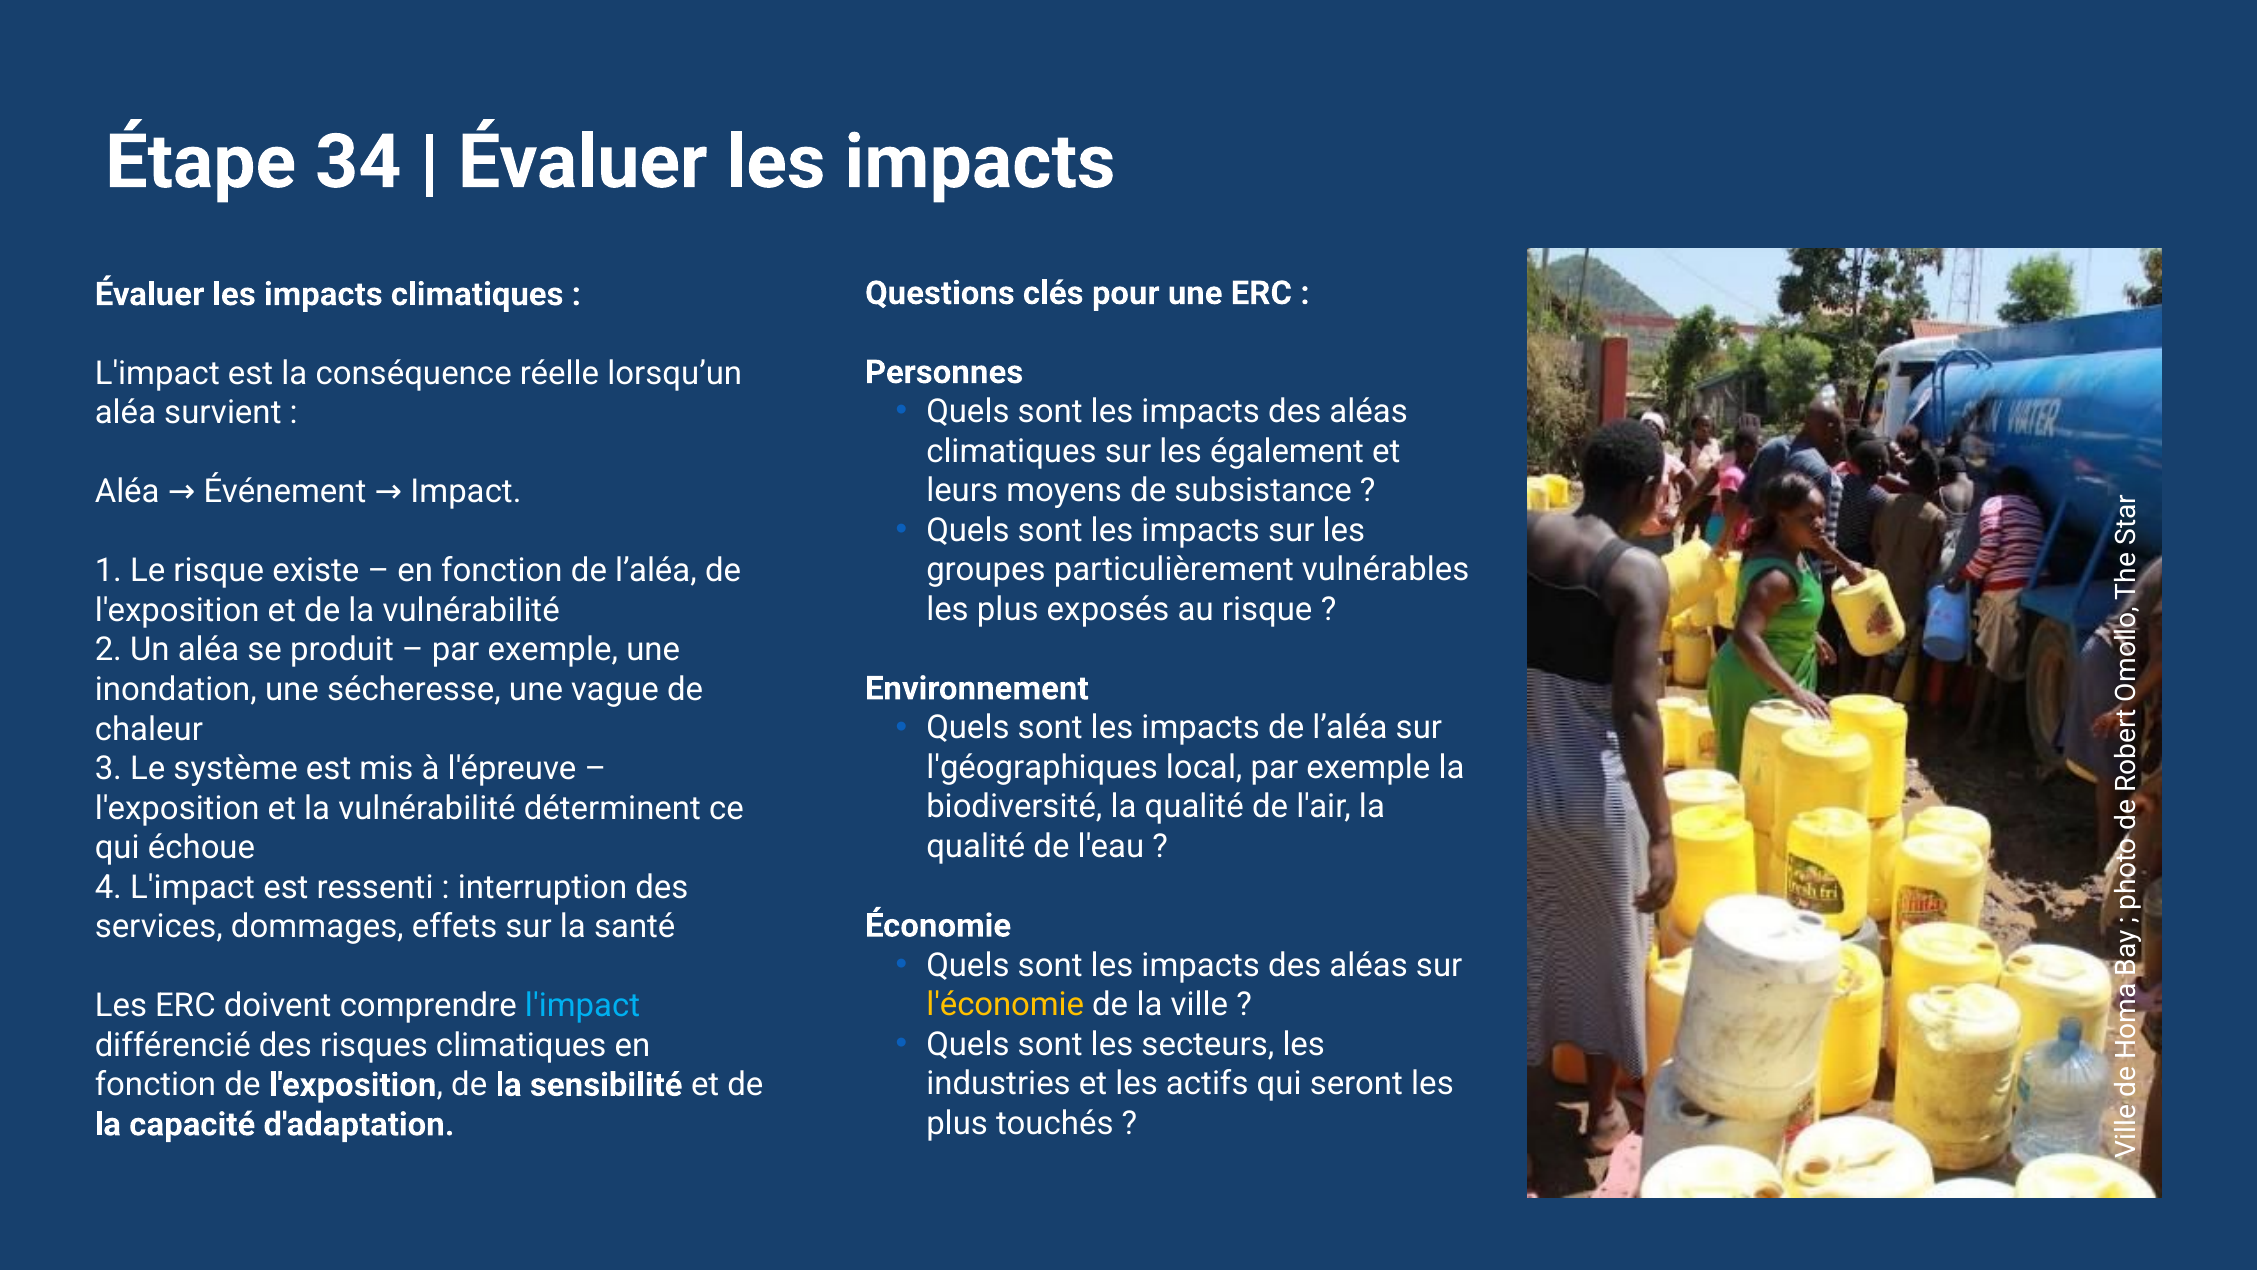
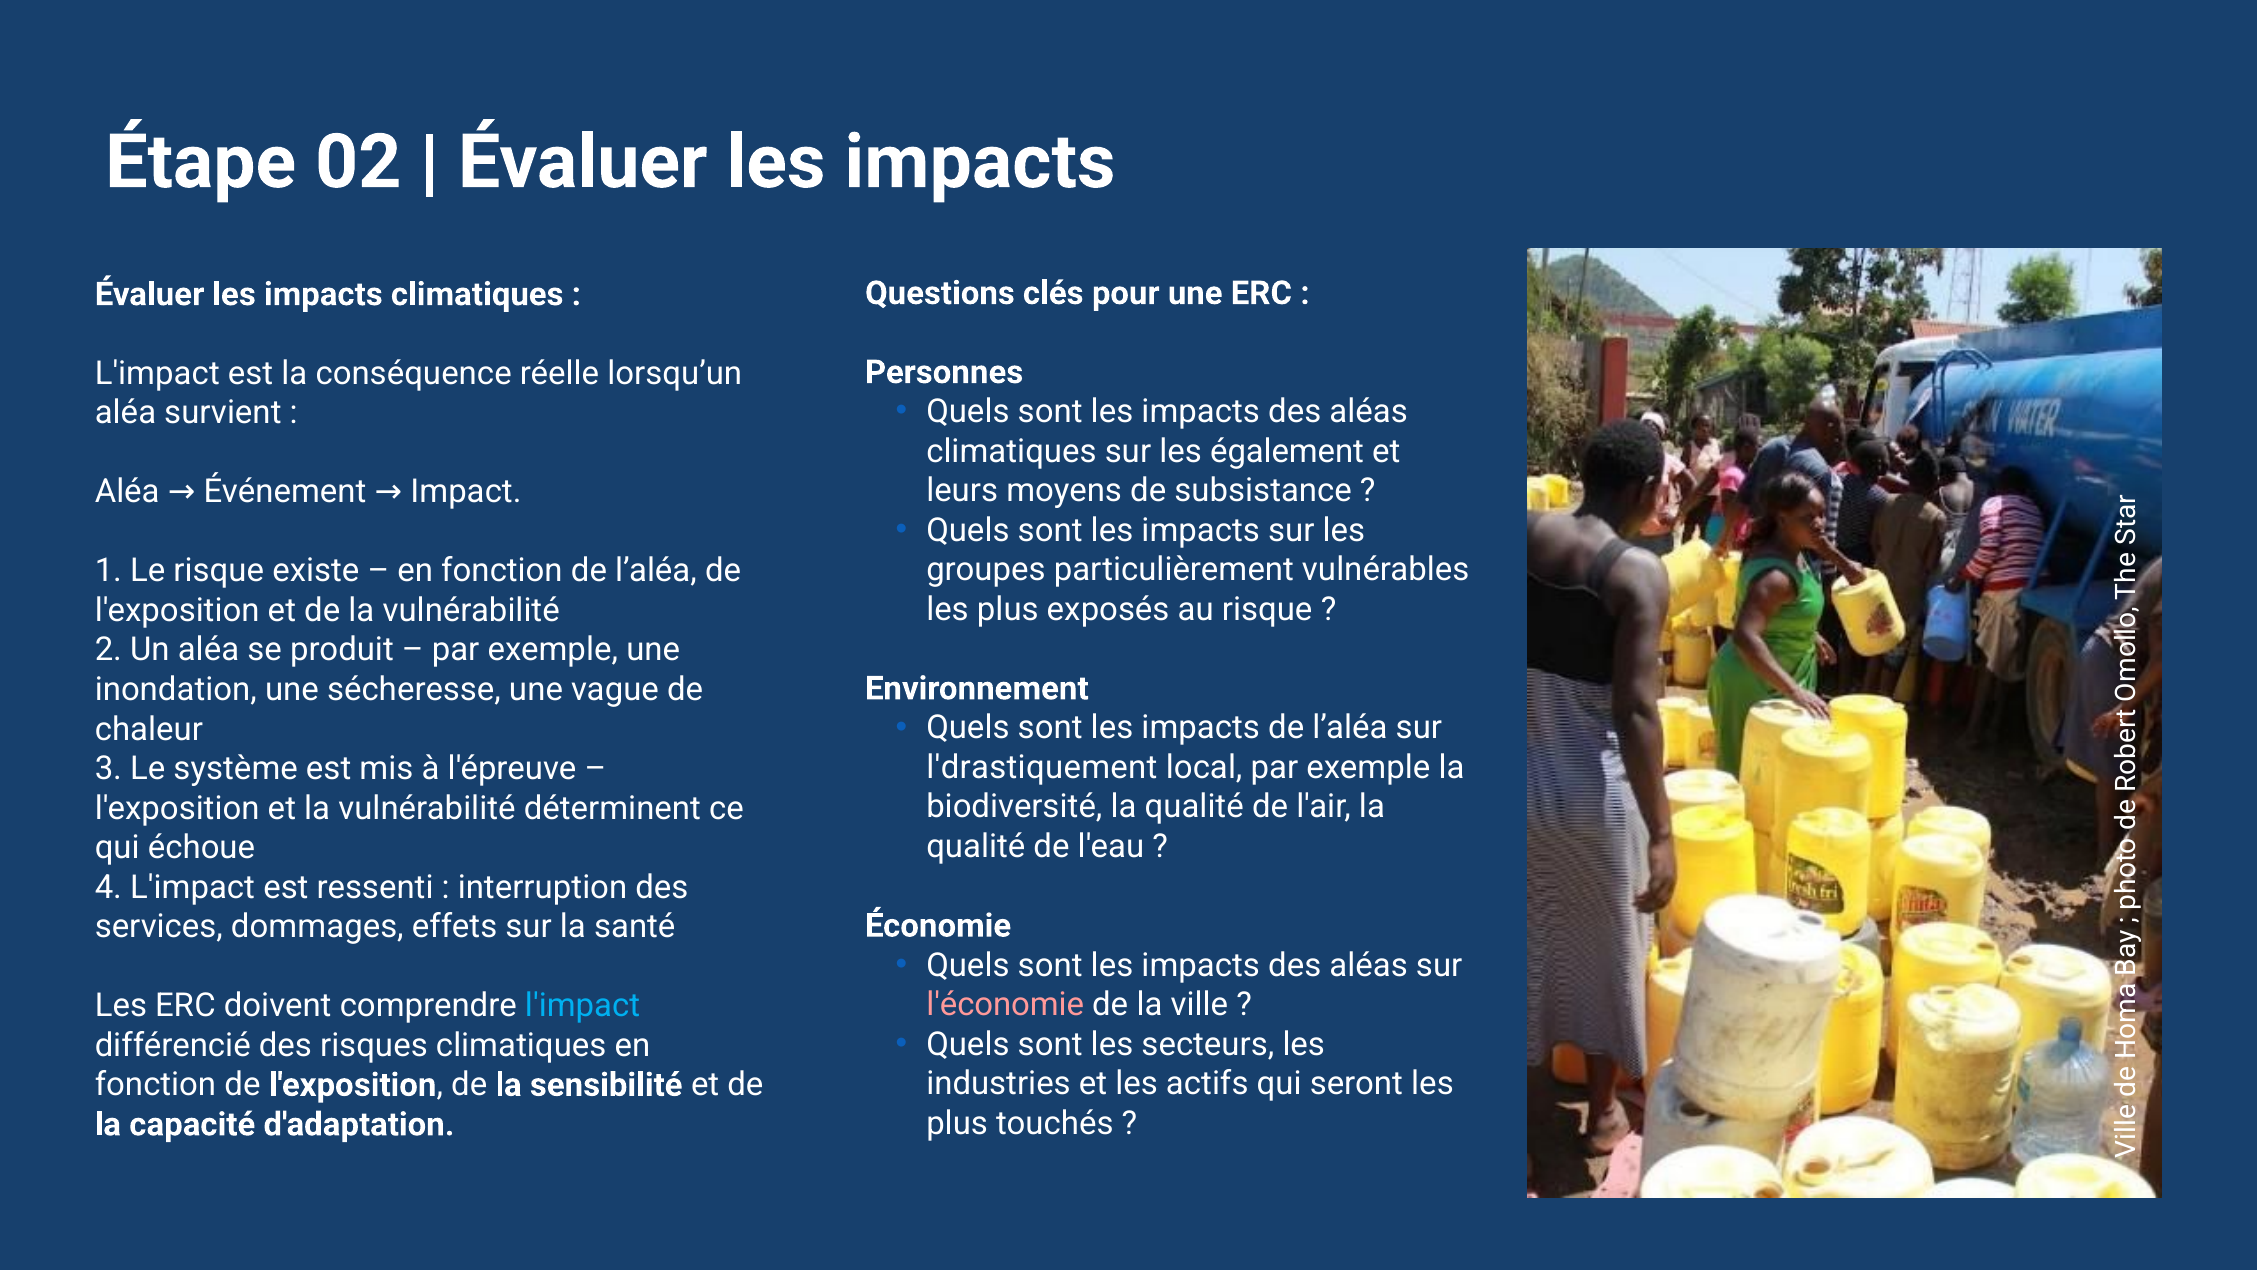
34: 34 -> 02 (358, 162)
l'géographiques: l'géographiques -> l'drastiquement (1042, 767)
l'économie colour: yellow -> pink (1005, 1004)
